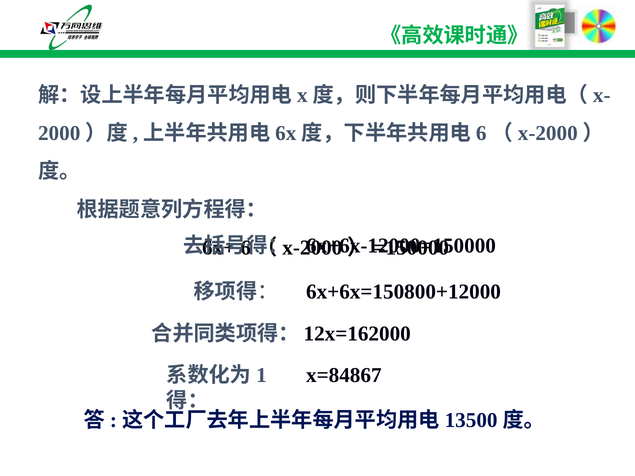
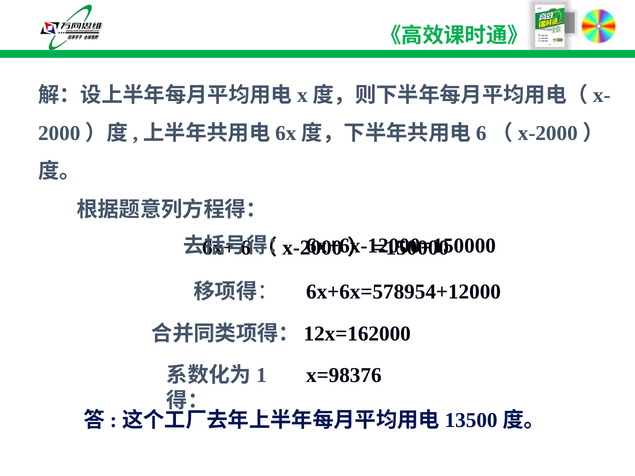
6x+6x=150800+12000: 6x+6x=150800+12000 -> 6x+6x=578954+12000 (404, 292)
x=84867: x=84867 -> x=98376 (344, 375)
